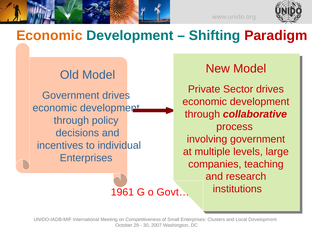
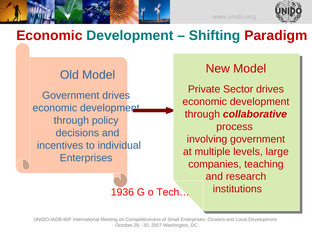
Economic colour: orange -> red (49, 36)
1961: 1961 -> 1936 (122, 192)
Govt…: Govt… -> Tech… (173, 192)
